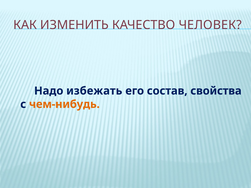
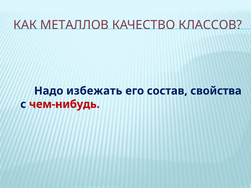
ИЗМЕНИТЬ: ИЗМЕНИТЬ -> МЕТАЛЛОВ (74, 25)
ЧЕЛОВЕК: ЧЕЛОВЕК -> КЛАССОВ (210, 25)
чем-нибудь colour: orange -> red (64, 104)
